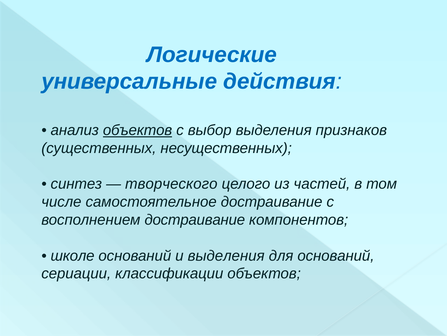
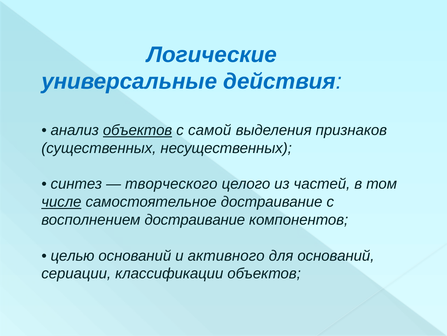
выбор: выбор -> самой (210, 130)
числе underline: none -> present (61, 202)
школе: школе -> целью (73, 255)
и выделения: выделения -> активного (226, 255)
